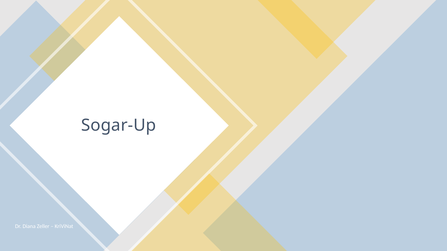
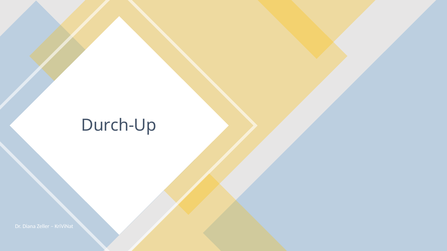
Sogar-Up: Sogar-Up -> Durch-Up (119, 126)
